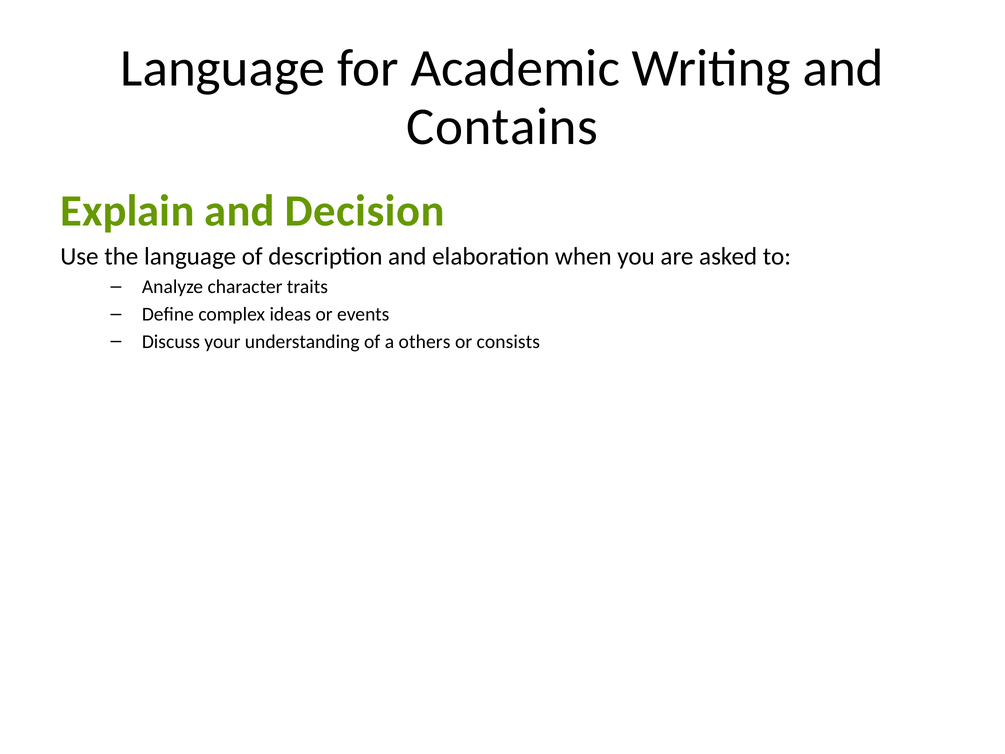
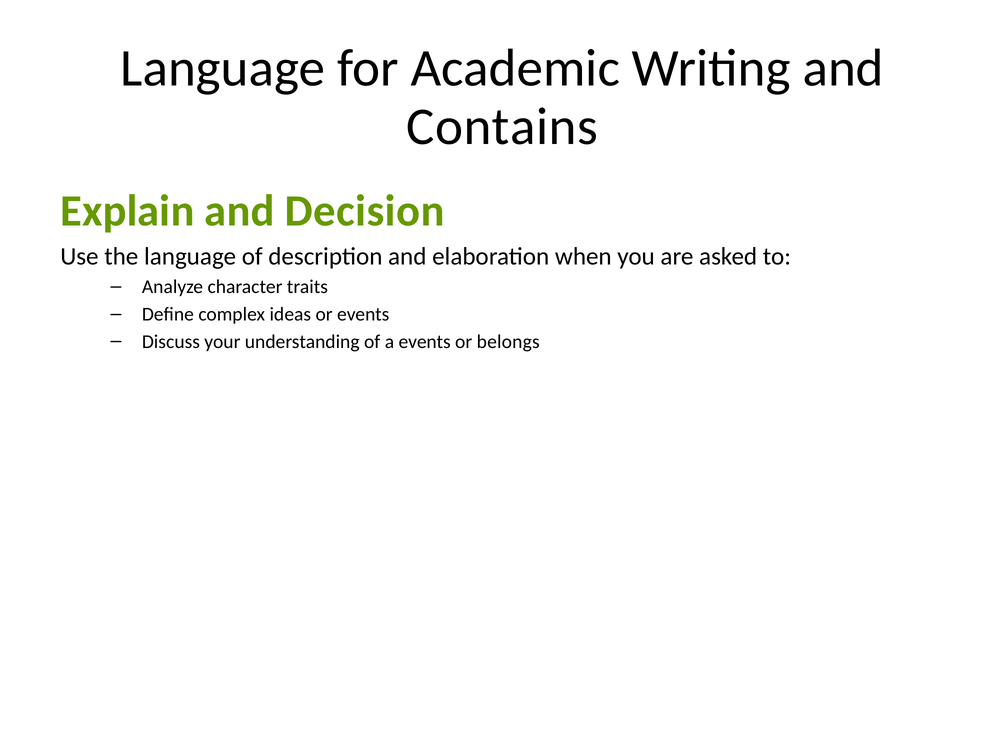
a others: others -> events (425, 341)
consists: consists -> belongs (508, 341)
